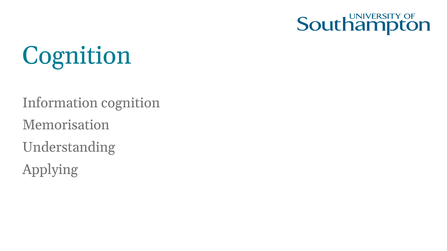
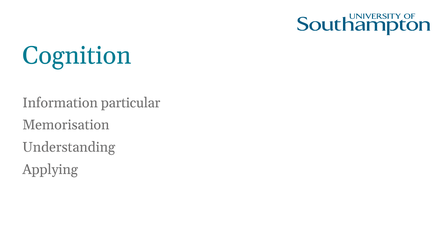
Information cognition: cognition -> particular (131, 103)
